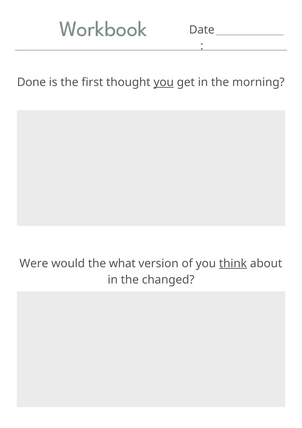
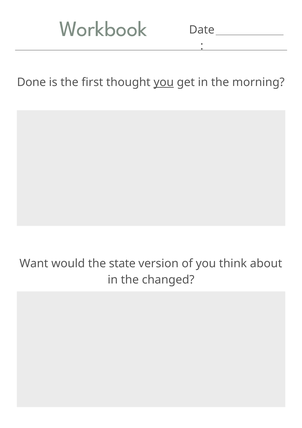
Were: Were -> Want (34, 263)
what: what -> state (122, 263)
think underline: present -> none (233, 263)
